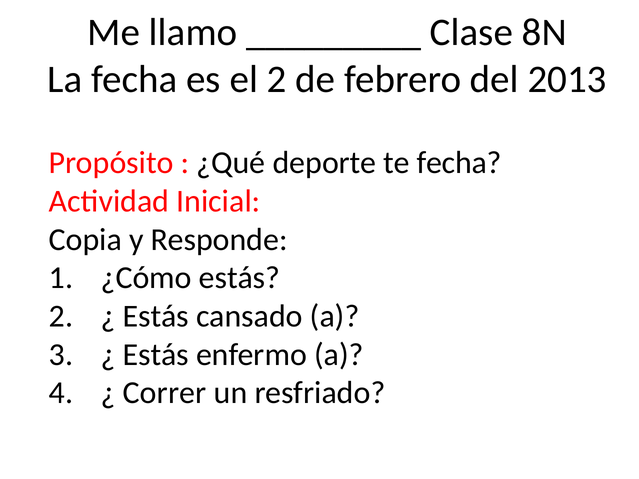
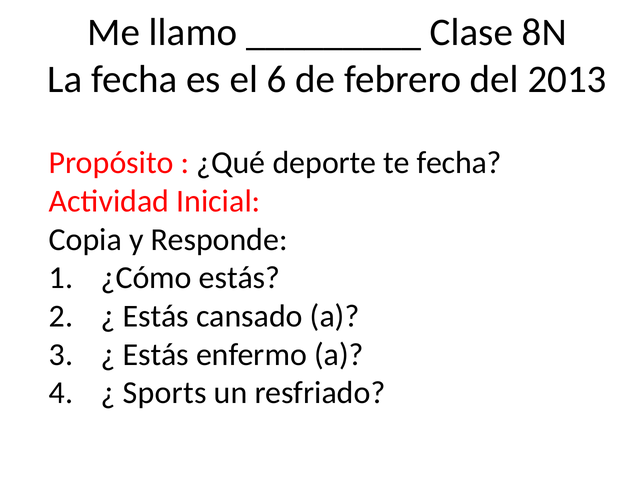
el 2: 2 -> 6 (277, 79)
Correr: Correr -> Sports (165, 393)
